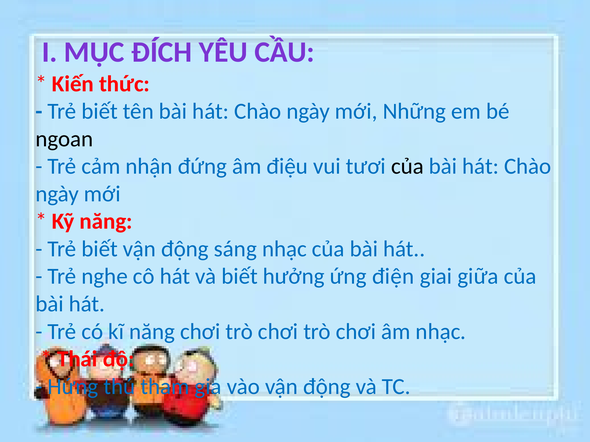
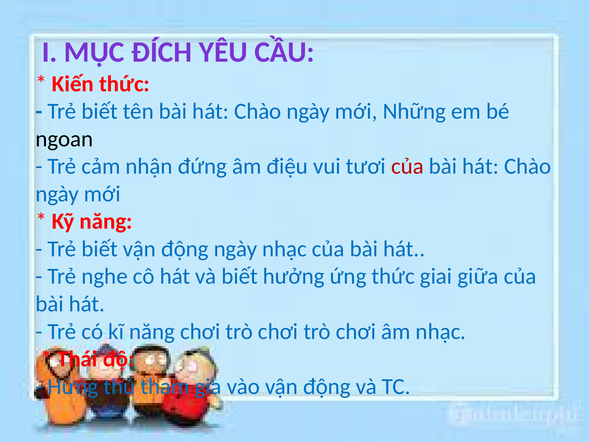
của colour: black -> red (407, 167)
động sáng: sáng -> ngày (235, 249)
ứng điện: điện -> thức (393, 277)
